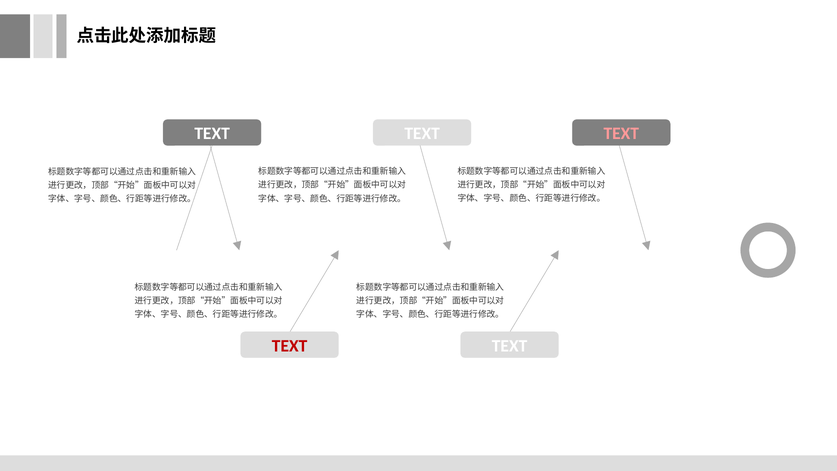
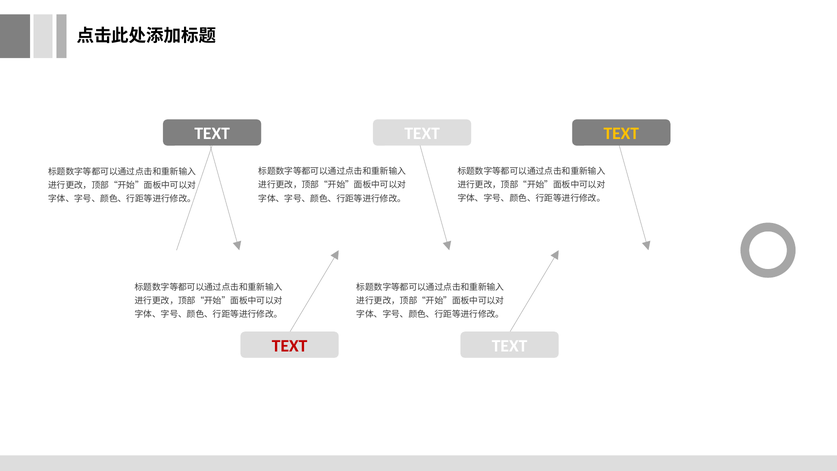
TEXT colour: pink -> yellow (621, 134)
